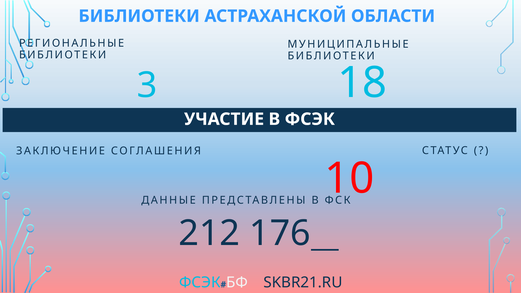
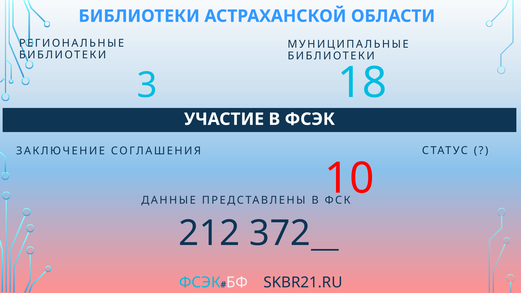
176: 176 -> 372 (280, 234)
